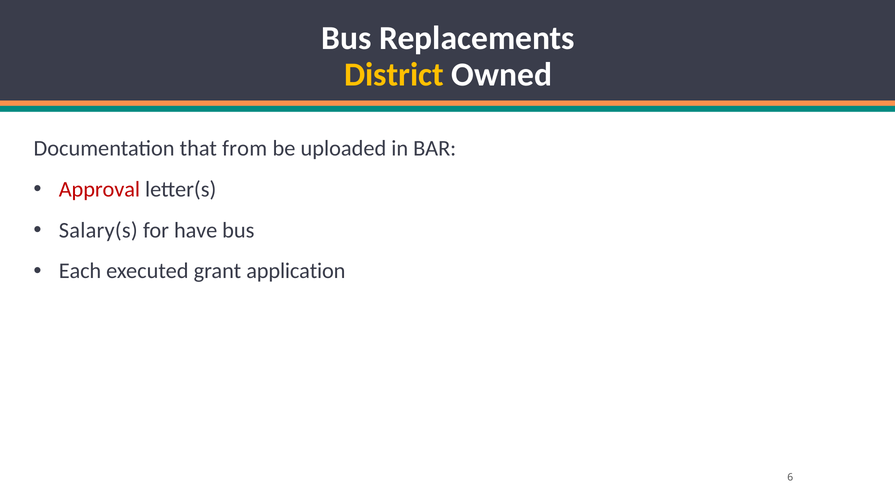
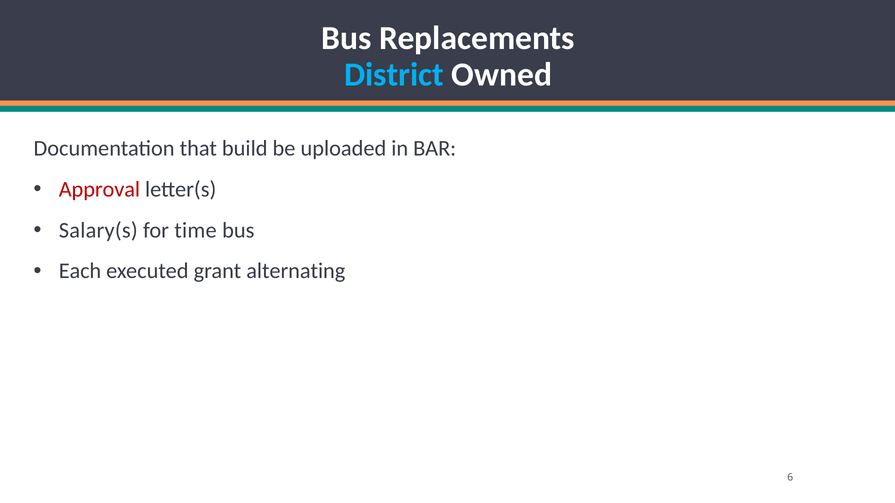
District colour: yellow -> light blue (394, 75)
from: from -> build (245, 149)
have: have -> time (196, 230)
application: application -> alternating (296, 271)
